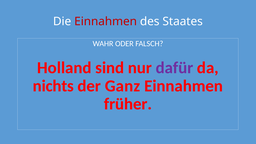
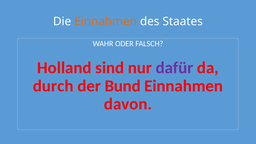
Einnahmen colour: red -> orange (106, 22)
nichts: nichts -> durch (53, 86)
Ganz: Ganz -> Bund (123, 86)
früher: früher -> davon (128, 104)
